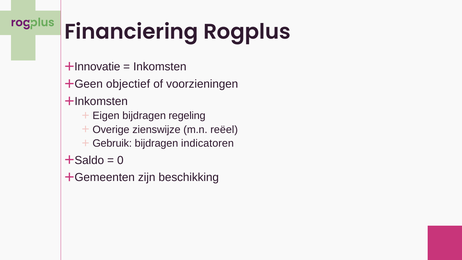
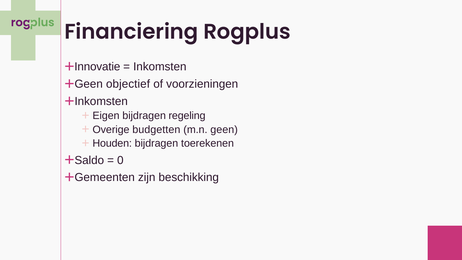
zienswijze: zienswijze -> budgetten (156, 130)
m.n reëel: reëel -> geen (224, 130)
Gebruik: Gebruik -> Houden (112, 143)
indicatoren: indicatoren -> toerekenen (208, 143)
